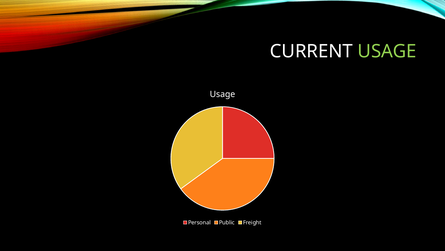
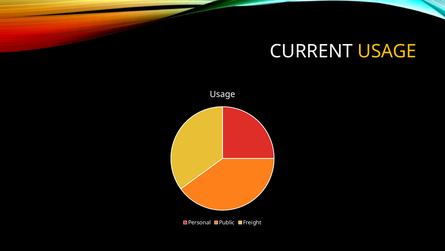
USAGE colour: light green -> yellow (387, 51)
